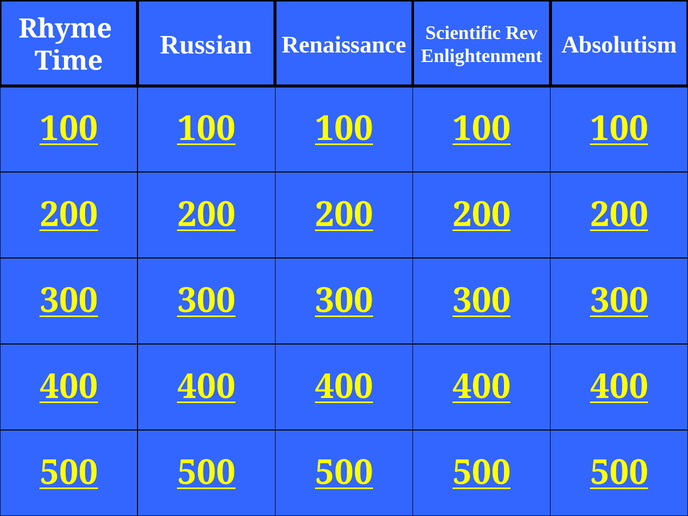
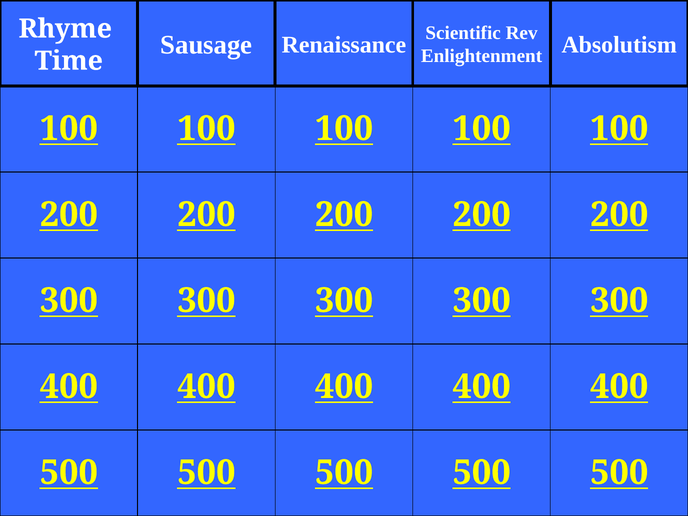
Russian: Russian -> Sausage (206, 45)
